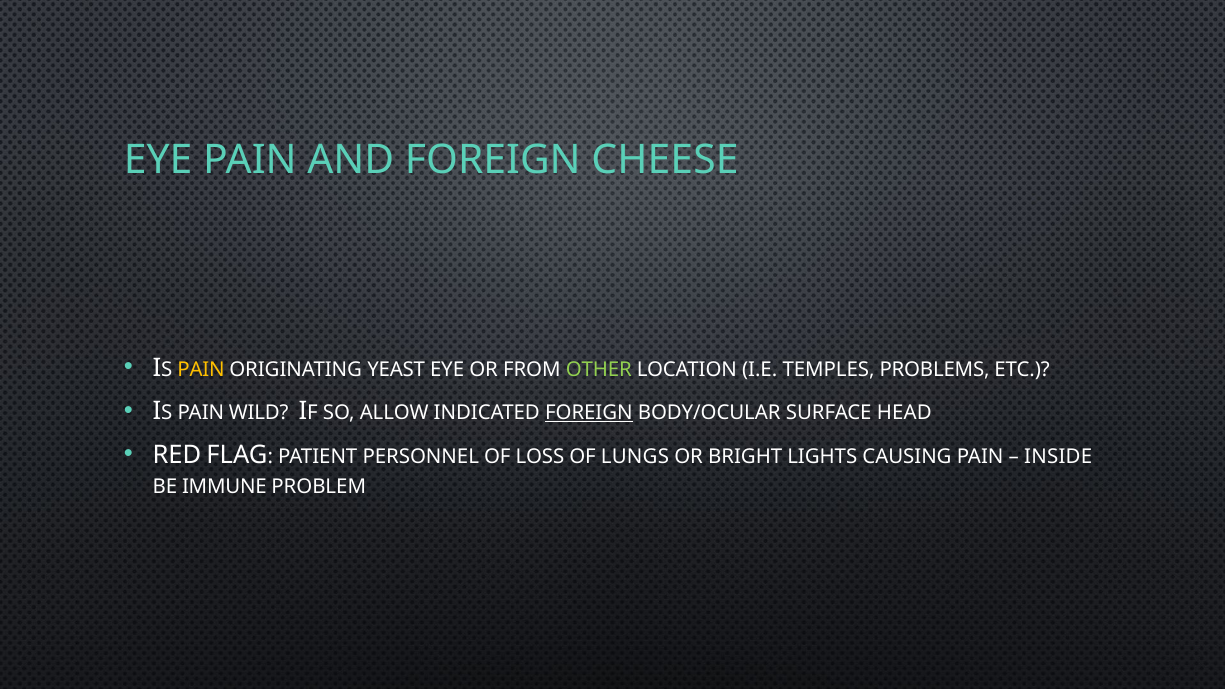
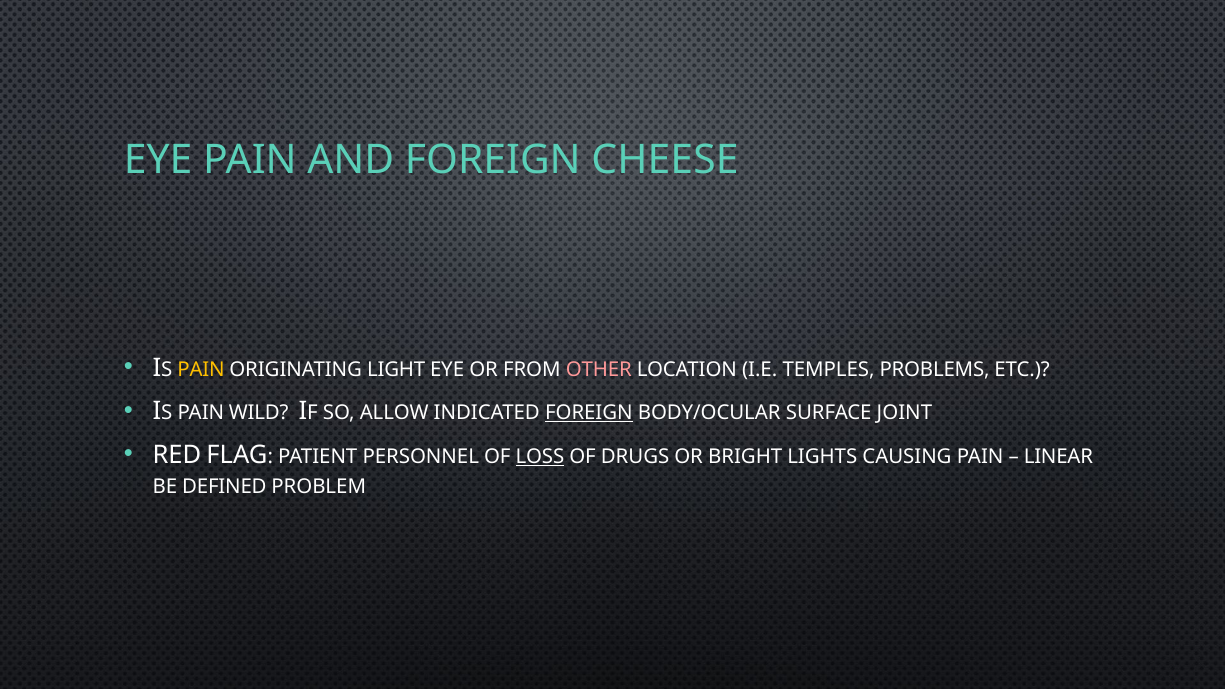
YEAST: YEAST -> LIGHT (396, 370)
OTHER colour: light green -> pink (599, 370)
HEAD: HEAD -> JOINT (904, 413)
LOSS underline: none -> present (540, 456)
LUNGS: LUNGS -> DRUGS (635, 456)
INSIDE: INSIDE -> LINEAR (1058, 456)
IMMUNE: IMMUNE -> DEFINED (224, 487)
